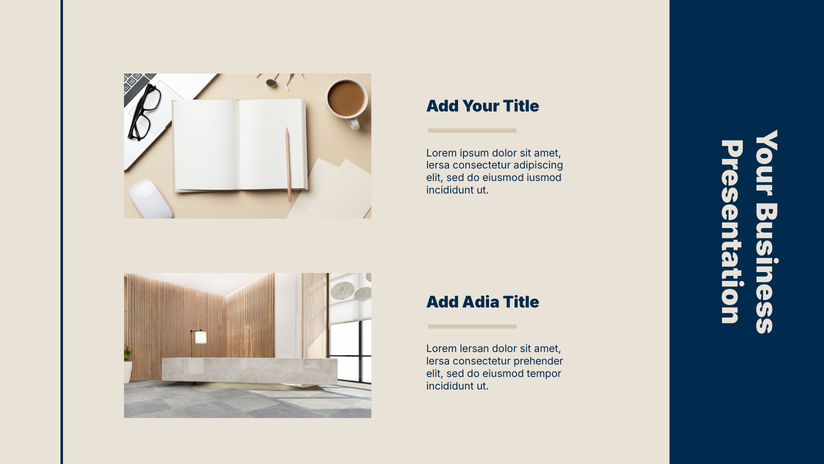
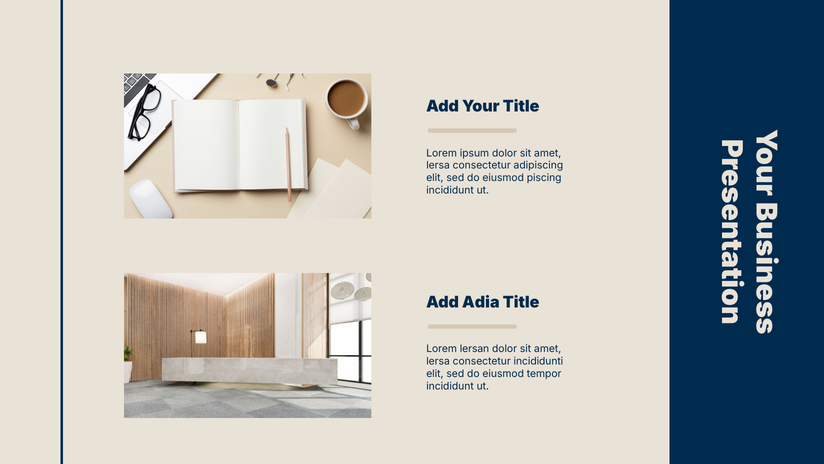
iusmod: iusmod -> piscing (544, 178)
prehender: prehender -> incididunti (538, 361)
